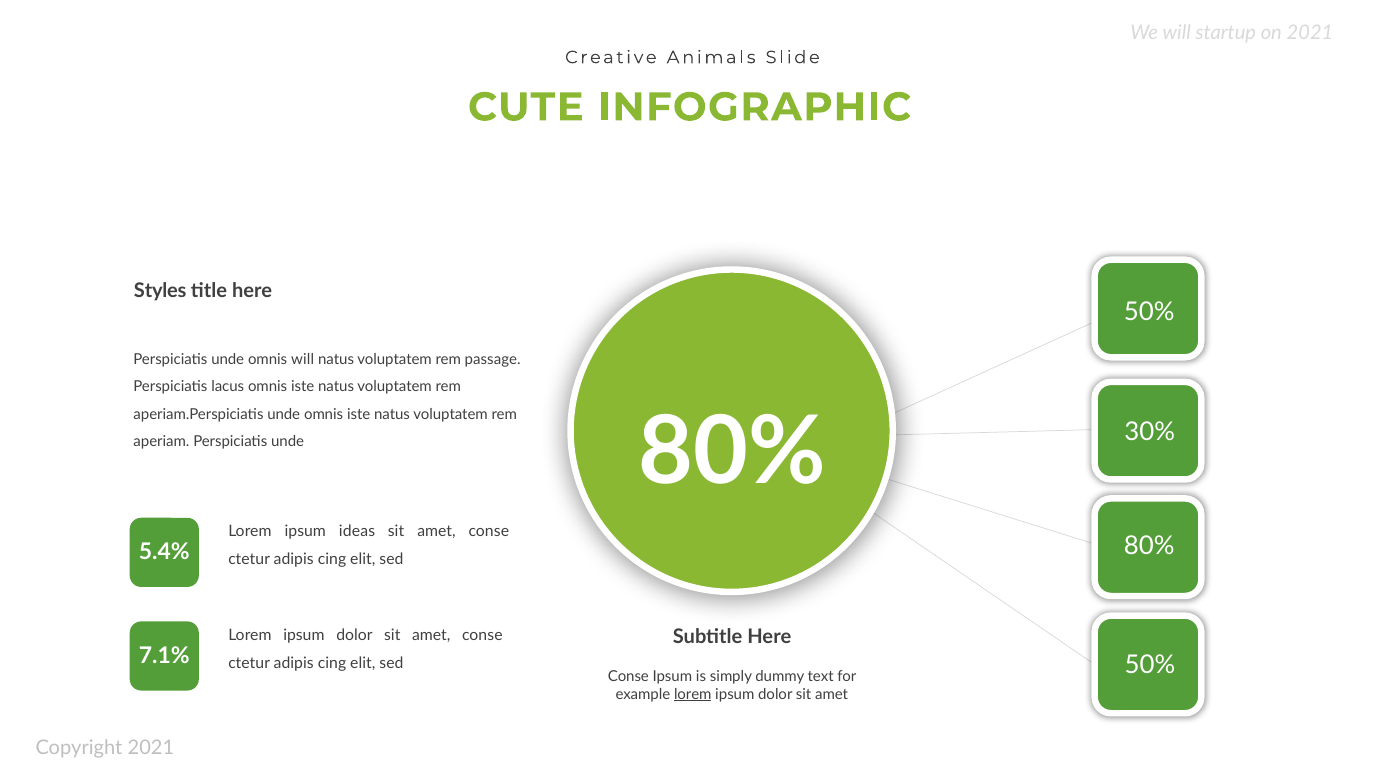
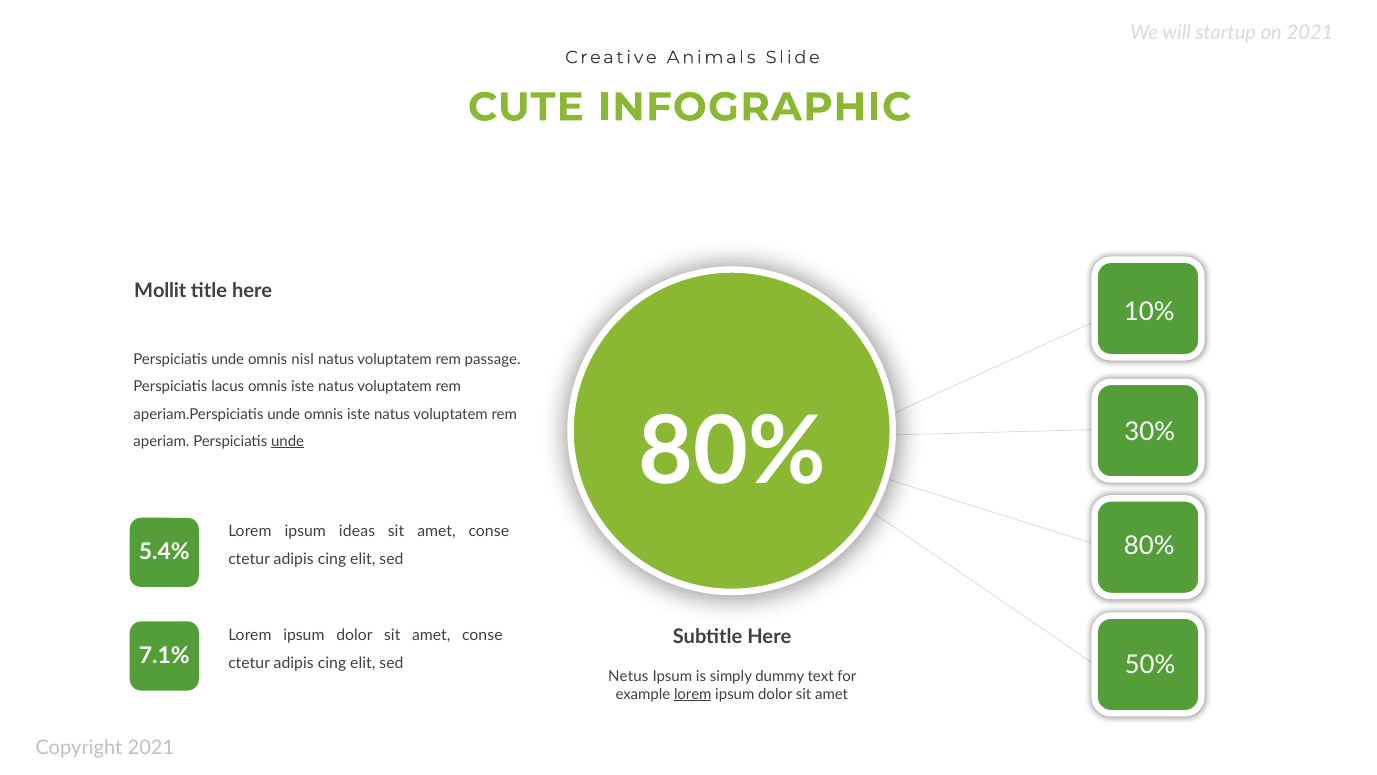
Styles: Styles -> Mollit (160, 291)
50%: 50% -> 10% (1149, 311)
omnis will: will -> nisl (303, 360)
unde underline: none -> present (288, 441)
Conse: Conse -> Netus (628, 676)
